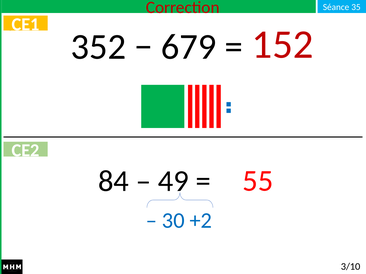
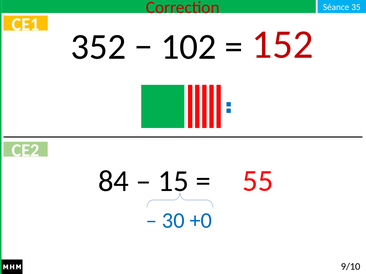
679: 679 -> 102 (189, 47)
49: 49 -> 15 (173, 181)
+2: +2 -> +0 (201, 221)
3/10: 3/10 -> 9/10 (351, 267)
